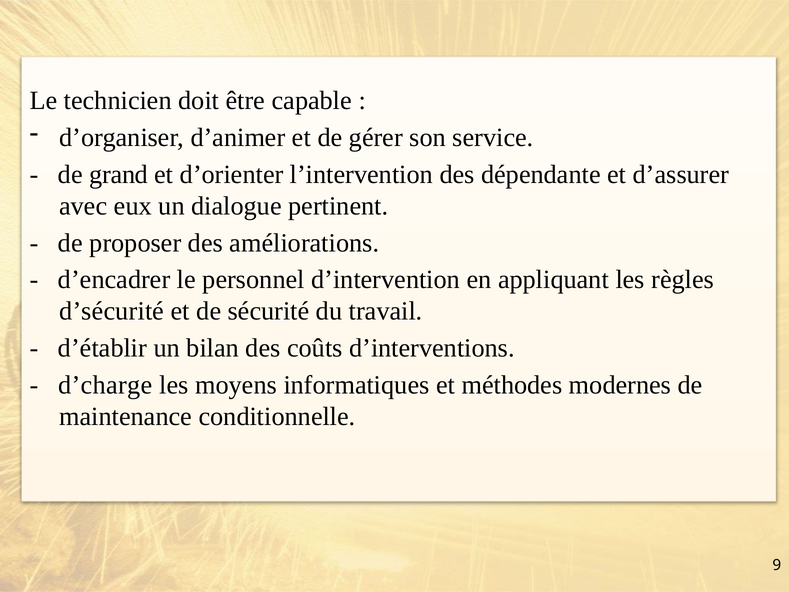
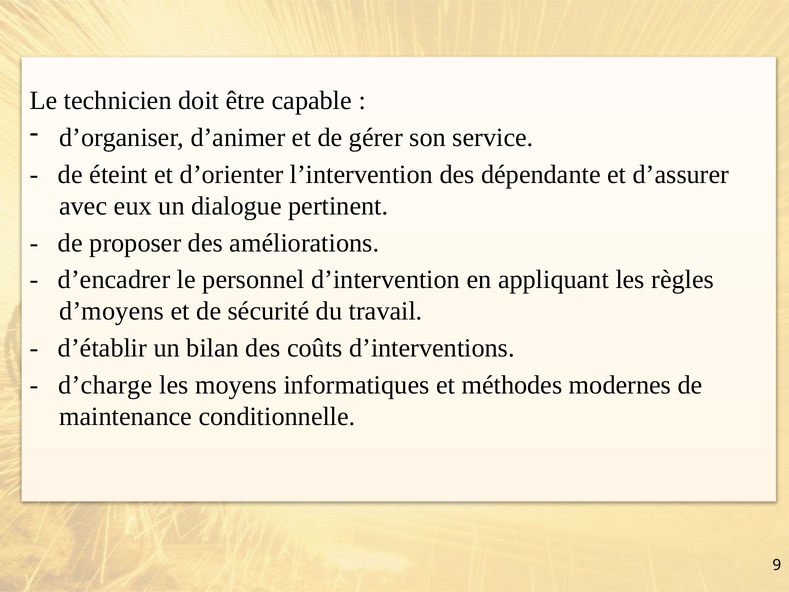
grand: grand -> éteint (119, 174)
d’sécurité: d’sécurité -> d’moyens (112, 311)
